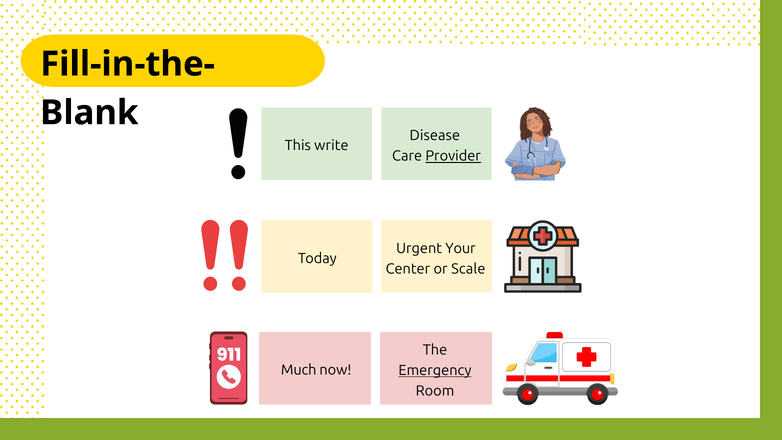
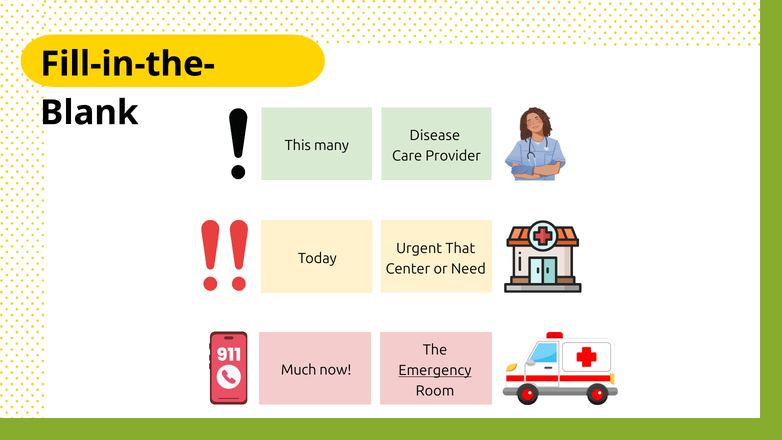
write: write -> many (332, 146)
Provider underline: present -> none (453, 156)
Your: Your -> That (460, 248)
Scale: Scale -> Need (468, 269)
